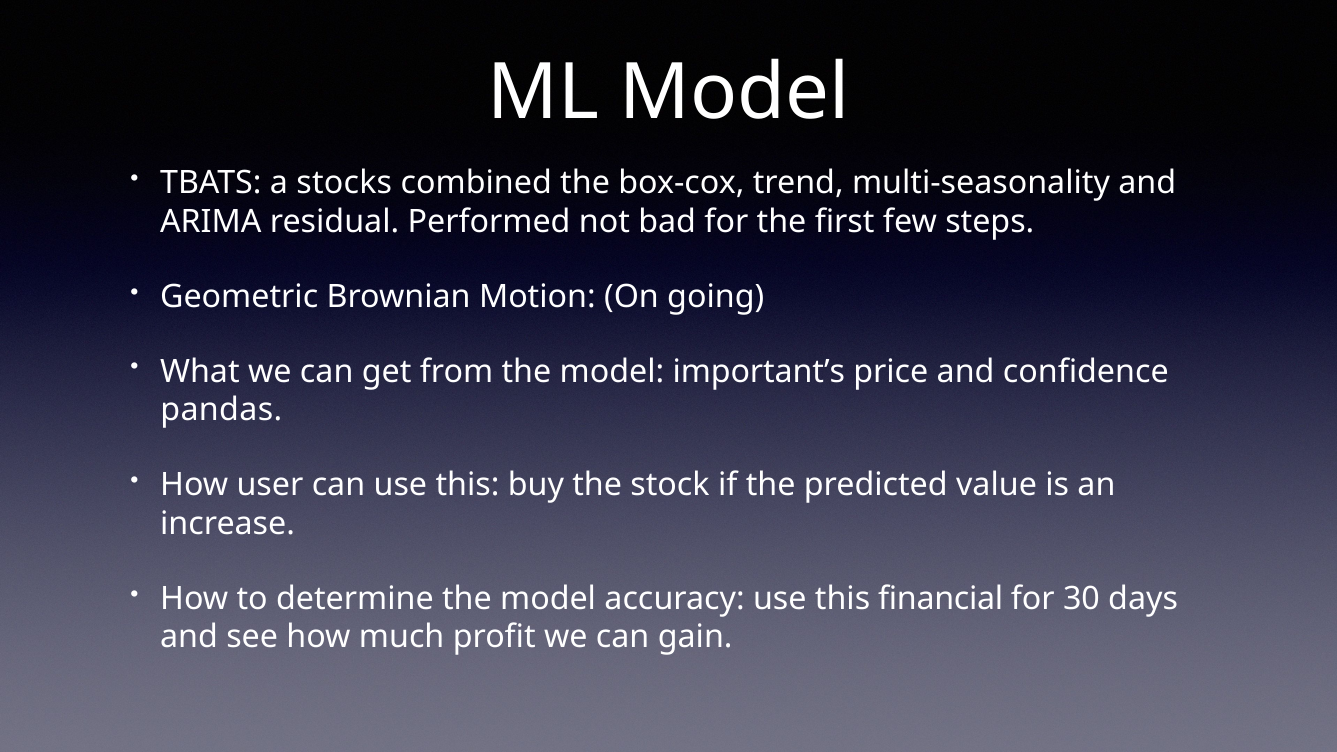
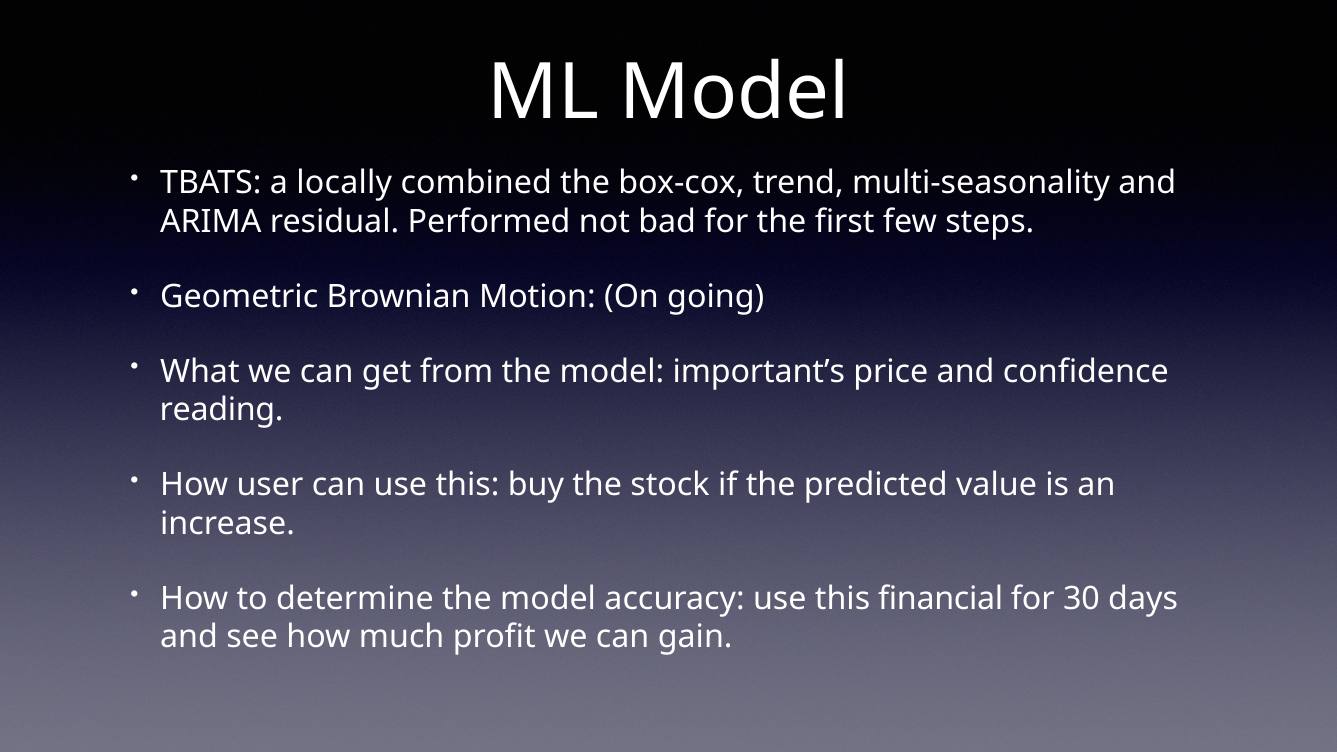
stocks: stocks -> locally (344, 183)
pandas: pandas -> reading (222, 410)
